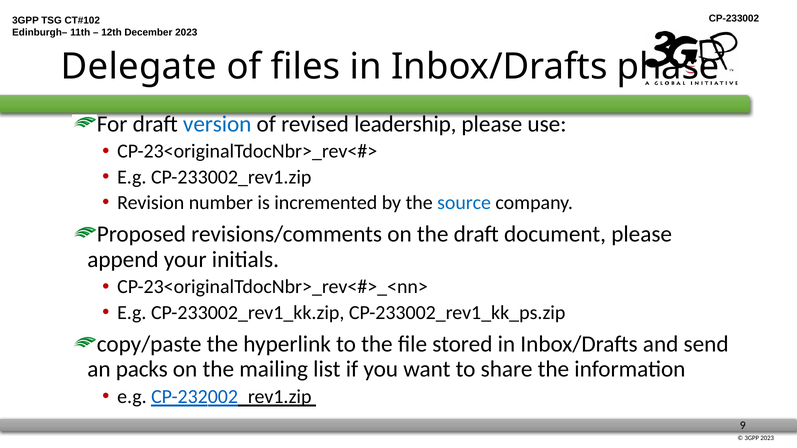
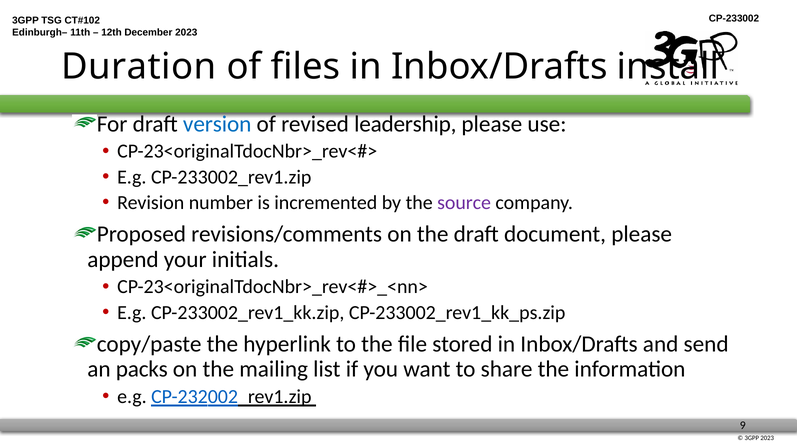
Delegate: Delegate -> Duration (139, 67)
phase: phase -> install (668, 67)
source colour: blue -> purple (464, 203)
